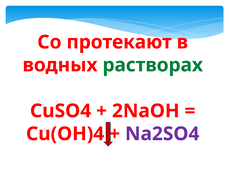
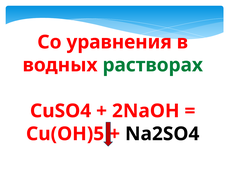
протекают: протекают -> уравнения (119, 42)
Cu(OH)4: Cu(OH)4 -> Cu(OH)5 (65, 134)
Na2SO4 colour: purple -> black (162, 134)
